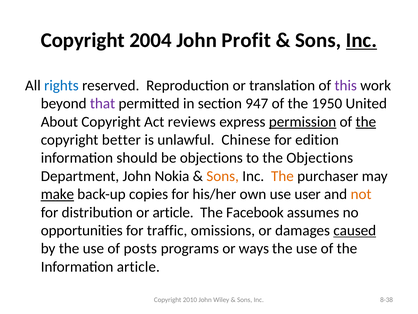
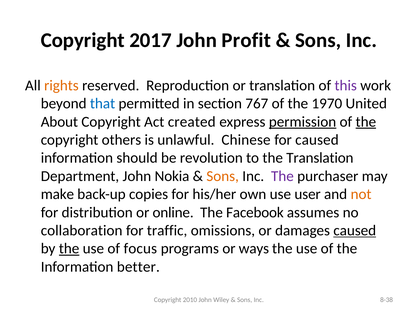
2004: 2004 -> 2017 (150, 40)
Inc underline: present -> none (361, 40)
rights colour: blue -> orange (61, 85)
that colour: purple -> blue (103, 103)
947: 947 -> 767 (257, 103)
1950: 1950 -> 1970 (327, 103)
reviews: reviews -> created (192, 122)
better: better -> others (121, 140)
for edition: edition -> caused (317, 140)
be objections: objections -> revolution (211, 158)
the Objections: Objections -> Translation (320, 158)
The colour: orange -> purple (282, 176)
make underline: present -> none (57, 194)
or article: article -> online (173, 212)
opportunities: opportunities -> collaboration (82, 230)
the underline: none -> present (69, 248)
posts: posts -> focus (140, 248)
Information article: article -> better (138, 266)
